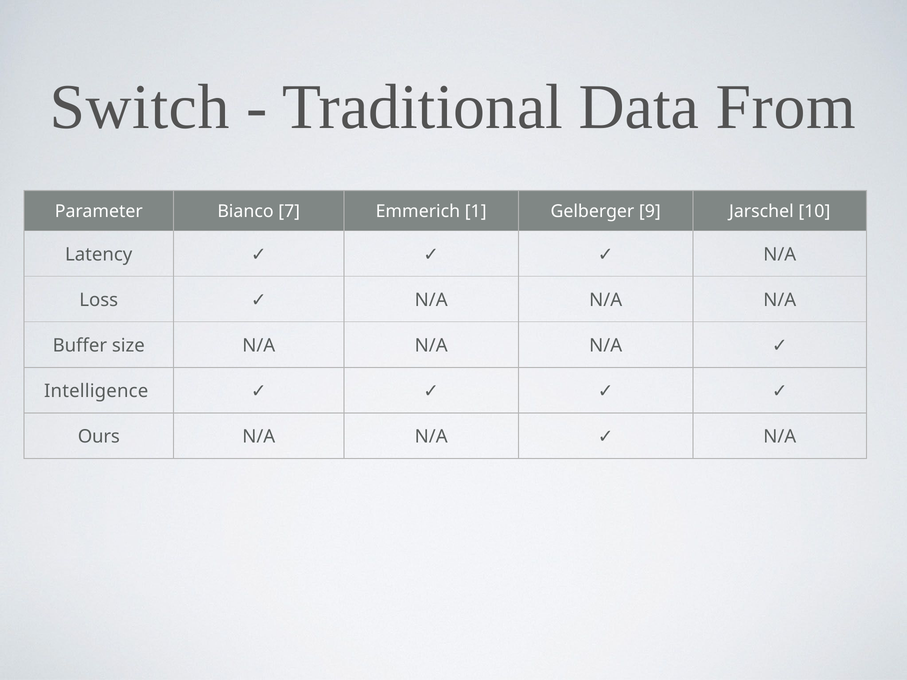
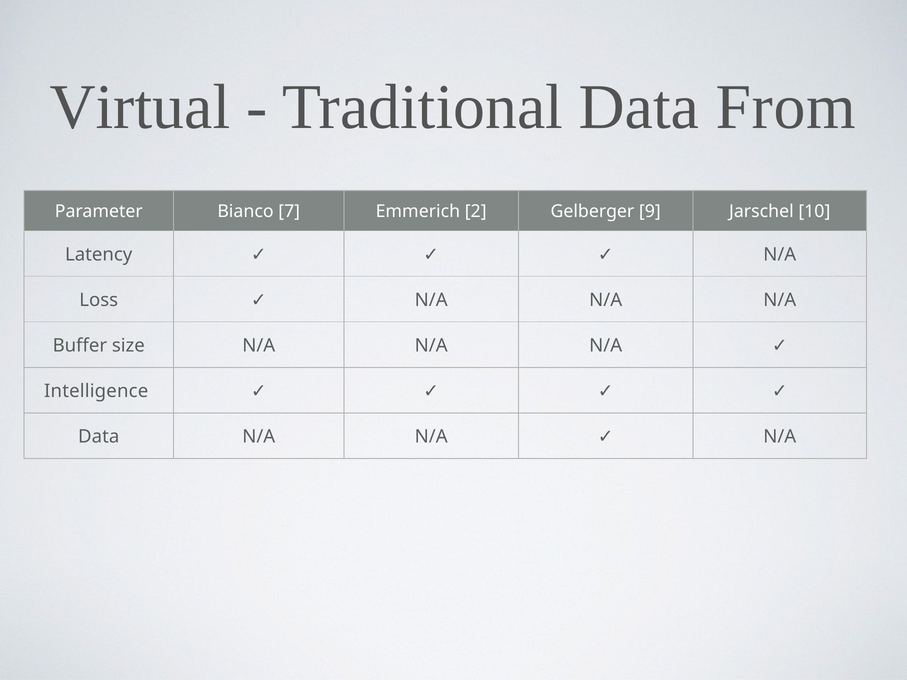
Switch: Switch -> Virtual (140, 107)
1: 1 -> 2 (476, 212)
Ours: Ours -> Data (99, 437)
